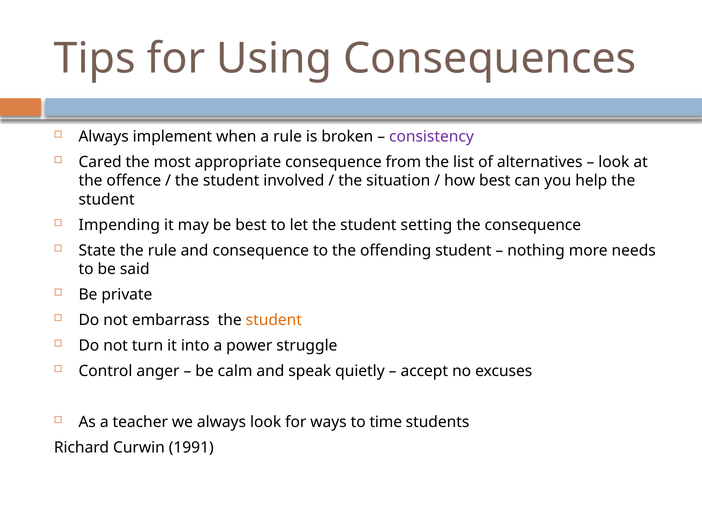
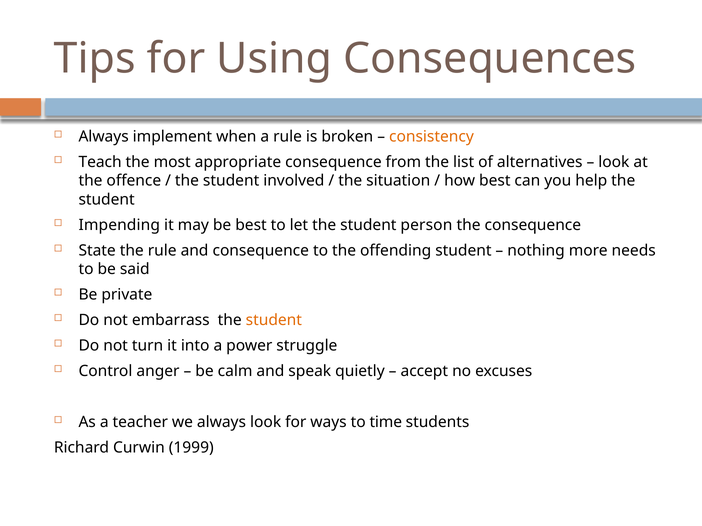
consistency colour: purple -> orange (431, 137)
Cared: Cared -> Teach (100, 162)
setting: setting -> person (426, 225)
1991: 1991 -> 1999 (191, 448)
